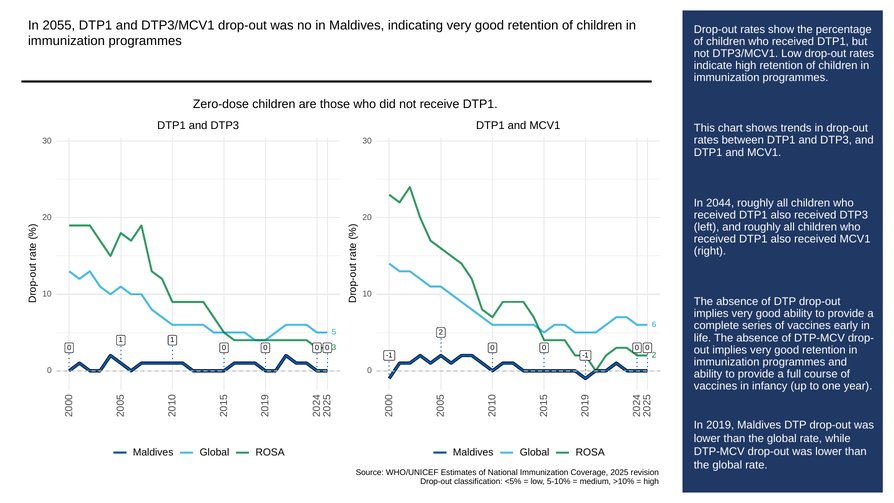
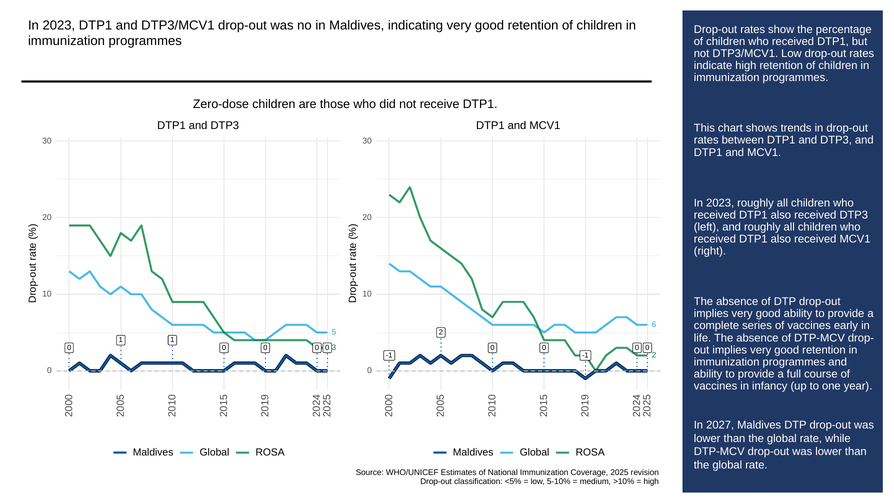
2055: 2055 -> 2023 (59, 25)
2044: 2044 -> 2023 (720, 203)
2019: 2019 -> 2027 (720, 425)
